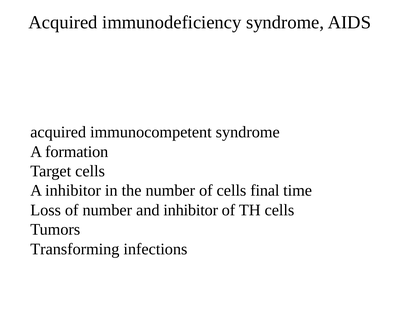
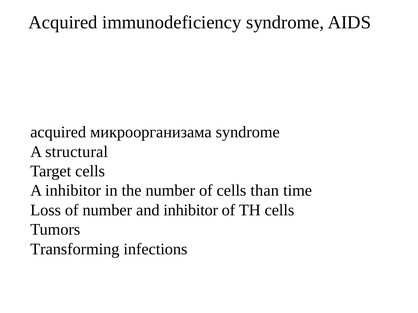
immunocompetent: immunocompetent -> микроорганизама (151, 132)
formation: formation -> structural (77, 152)
final: final -> than (265, 191)
